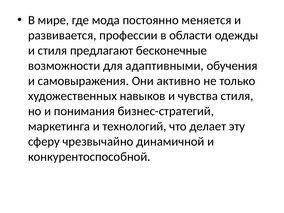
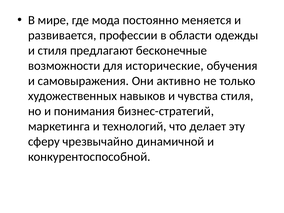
адаптивными: адаптивными -> исторические (165, 66)
